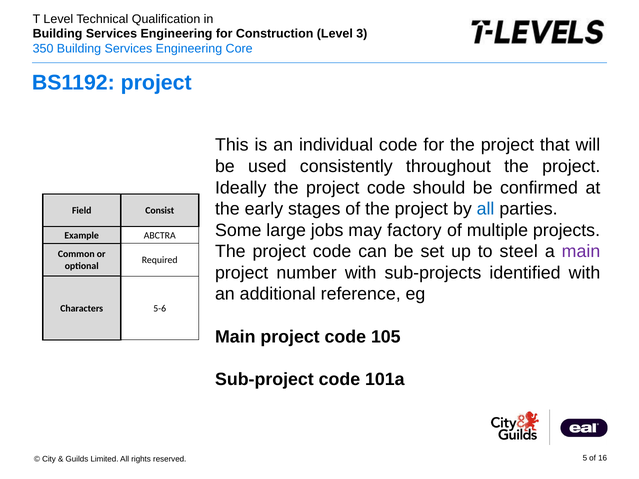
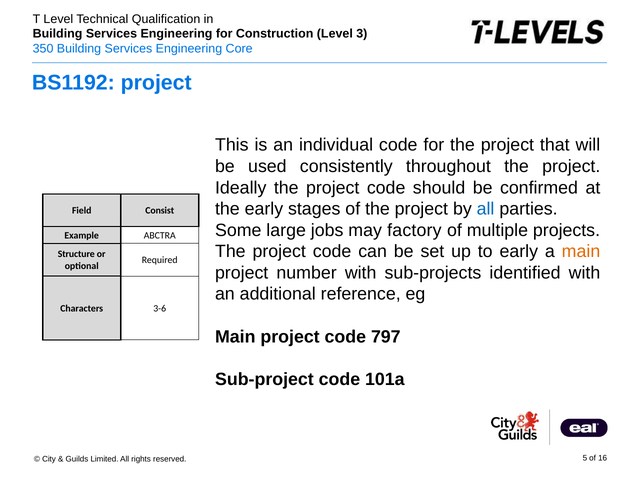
to steel: steel -> early (519, 252)
main colour: purple -> orange (581, 252)
Common: Common -> Structure (76, 254)
5-6: 5-6 -> 3-6 (160, 308)
105: 105 -> 797 (386, 337)
